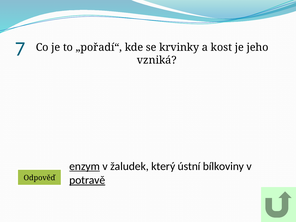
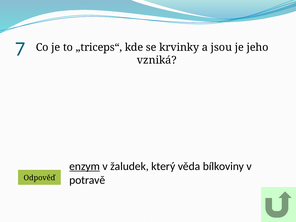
„pořadí“: „pořadí“ -> „triceps“ (99, 47)
kost: kost -> jsou (221, 47)
ústní: ústní -> věda (189, 166)
potravě underline: present -> none (87, 180)
